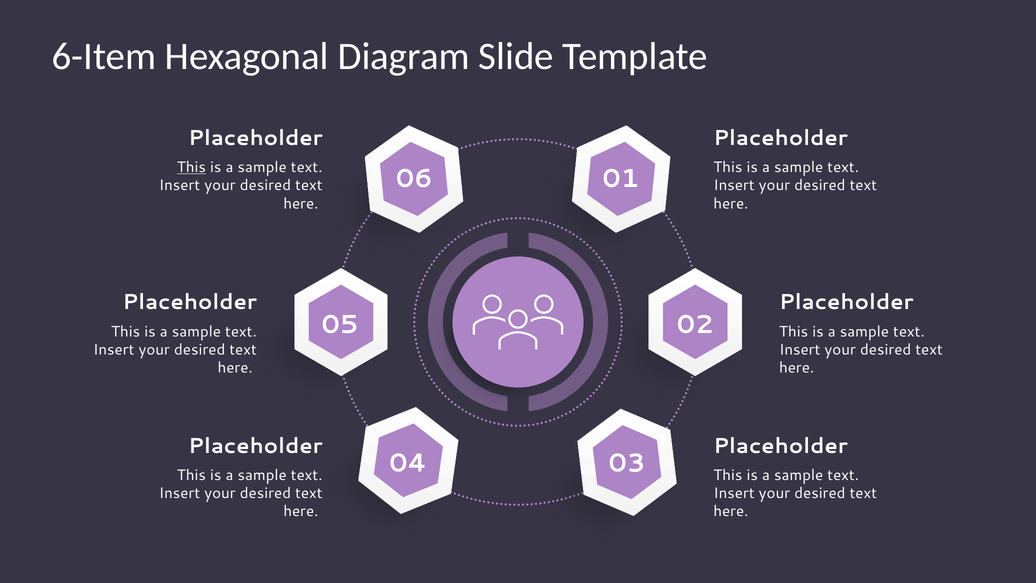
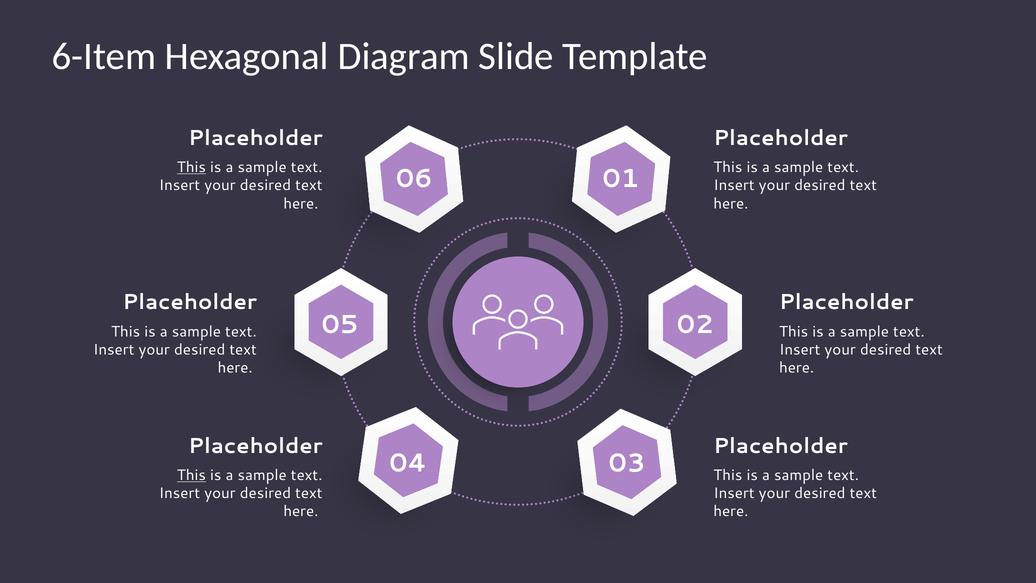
This underline: none -> present (191, 475)
